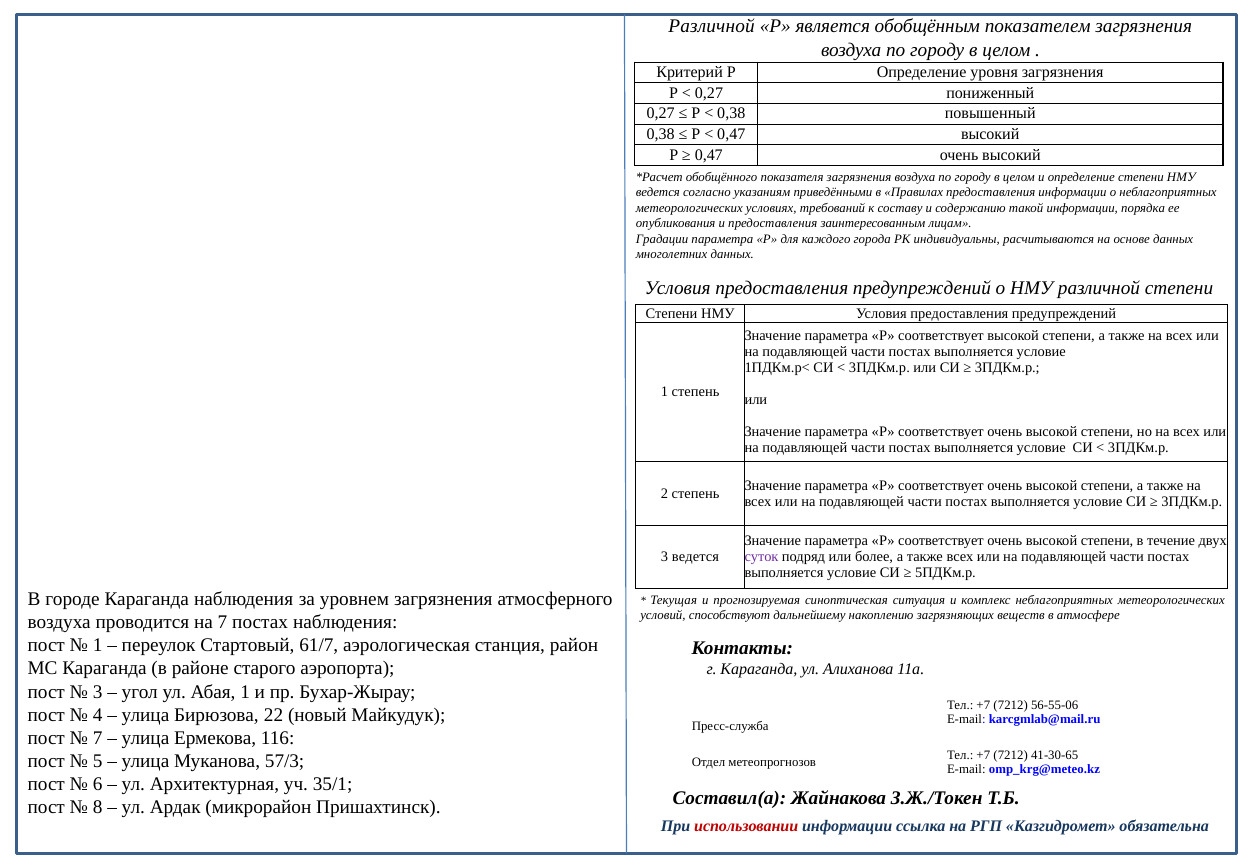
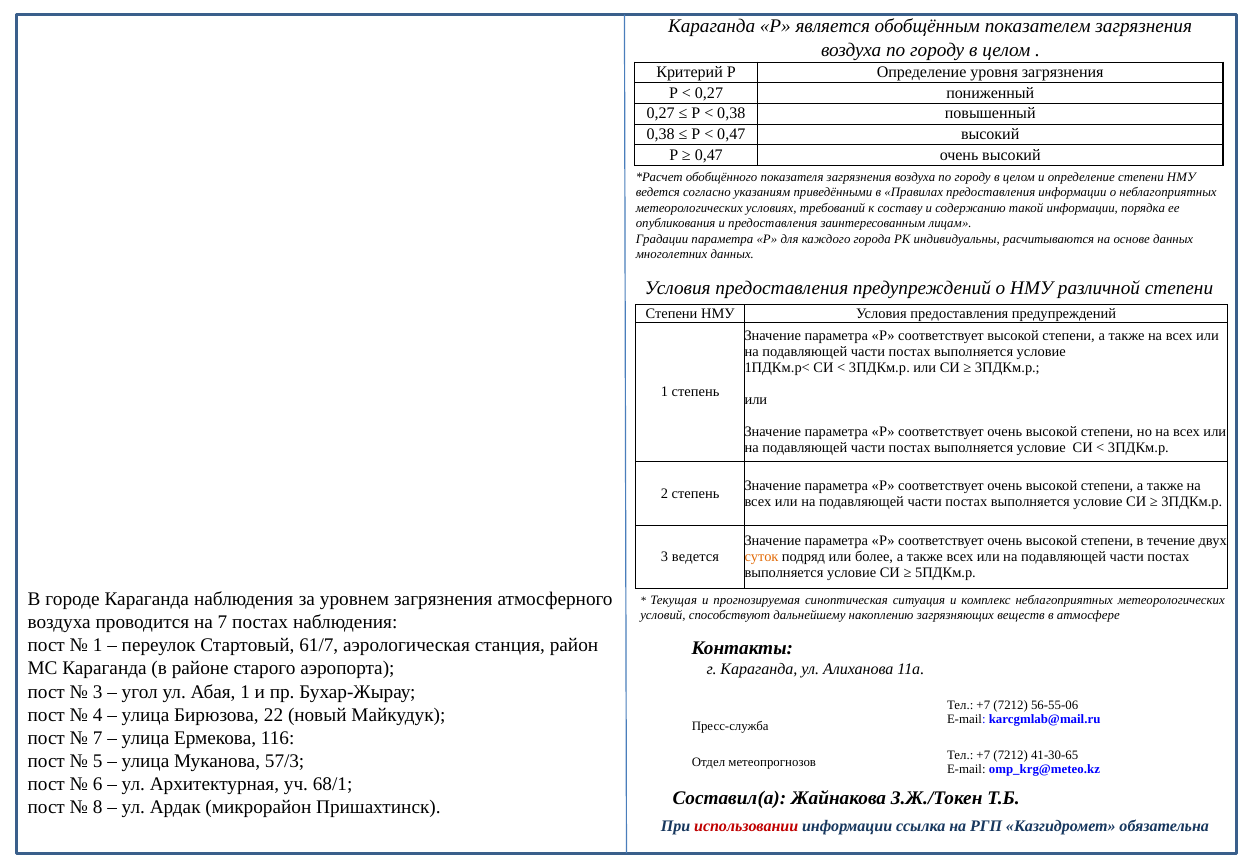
Различной: Различной -> Караганда (712, 27)
суток colour: purple -> orange (762, 557)
35/1: 35/1 -> 68/1 (333, 784)
